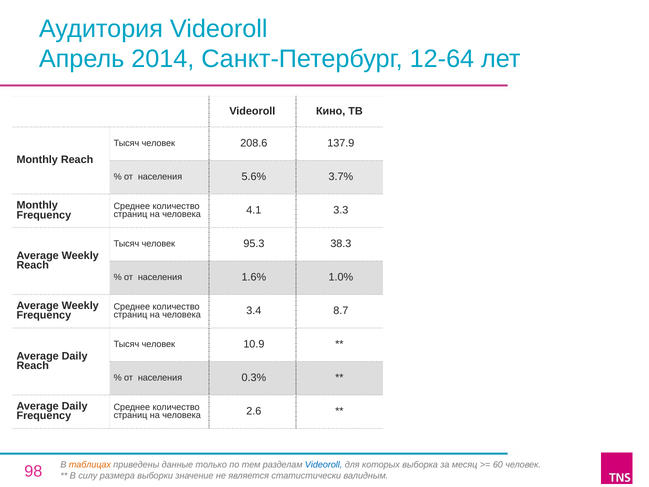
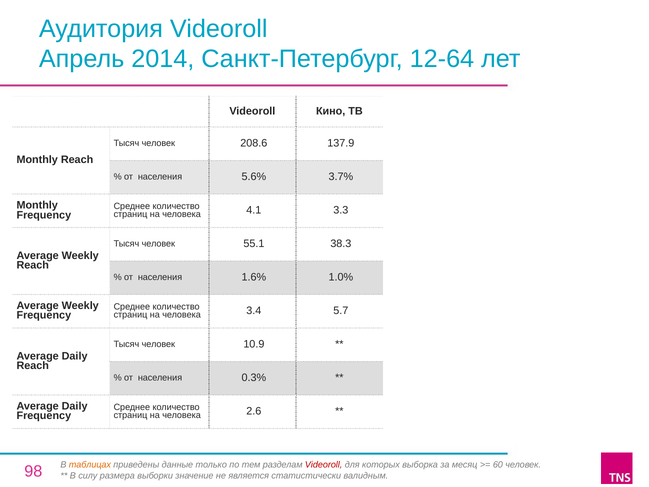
95.3: 95.3 -> 55.1 (254, 243)
8.7: 8.7 -> 5.7 (341, 310)
Videoroll colour: blue -> red (324, 464)
